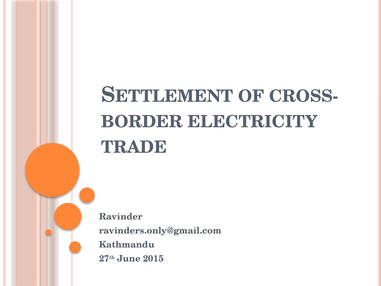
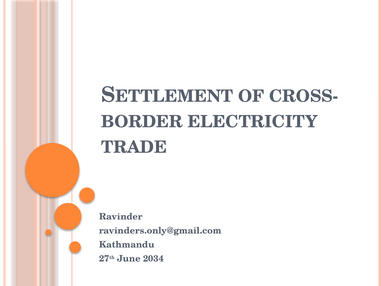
2015: 2015 -> 2034 (153, 258)
